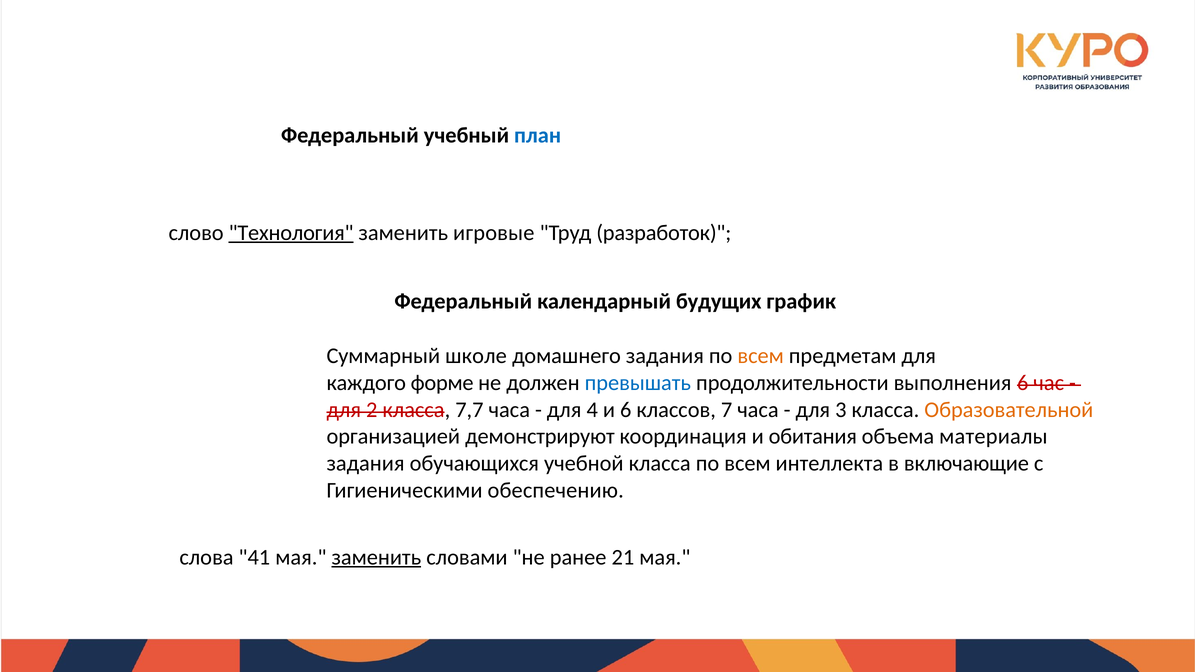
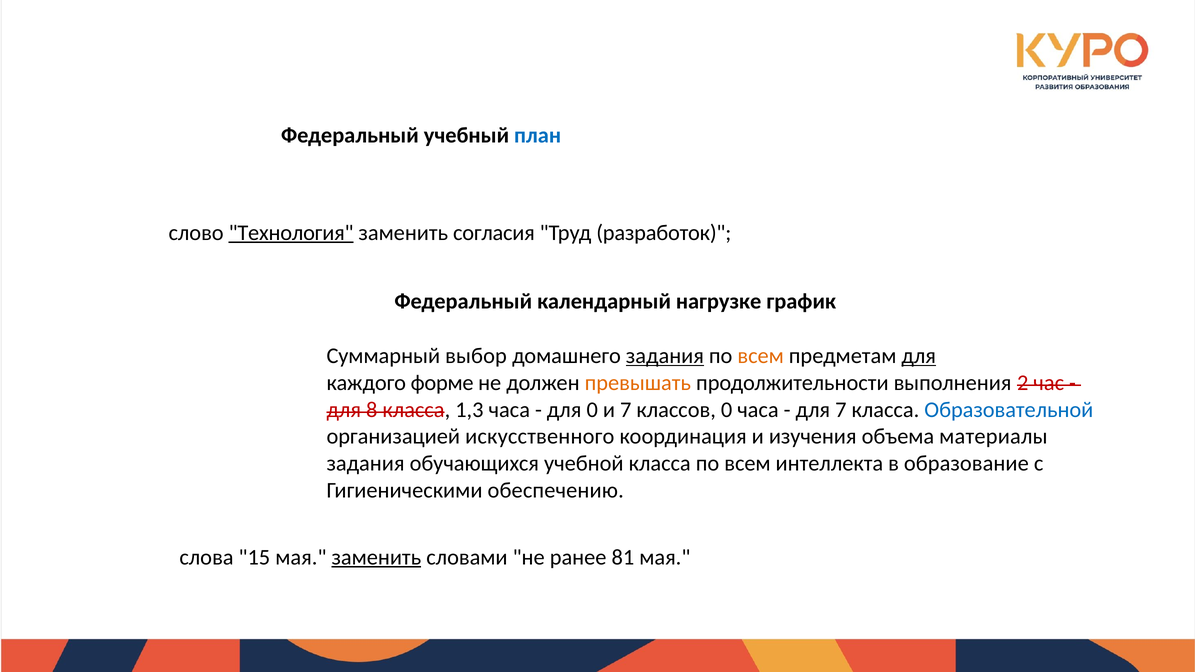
игровые: игровые -> согласия (494, 233)
будущих: будущих -> нагрузке (719, 301)
школе: школе -> выбор (476, 356)
задания underline: none -> present (665, 356)
для underline: none -> present (919, 356)
превышать colour: blue -> orange (638, 383)
выполнения 6: 6 -> 2 (1023, 383)
2: 2 -> 8 (372, 410)
7,7: 7,7 -> 1,3 (469, 410)
для 4: 4 -> 0 (592, 410)
и 6: 6 -> 7 (626, 410)
классов 7: 7 -> 0 (727, 410)
для 3: 3 -> 7 (841, 410)
Образовательной colour: orange -> blue (1009, 410)
демонстрируют: демонстрируют -> искусственного (540, 437)
обитания: обитания -> изучения (813, 437)
включающие: включающие -> образование (966, 464)
41: 41 -> 15 (254, 557)
21: 21 -> 81 (623, 557)
